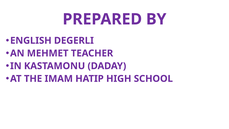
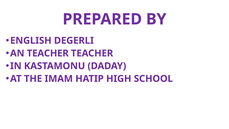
AN MEHMET: MEHMET -> TEACHER (48, 53)
